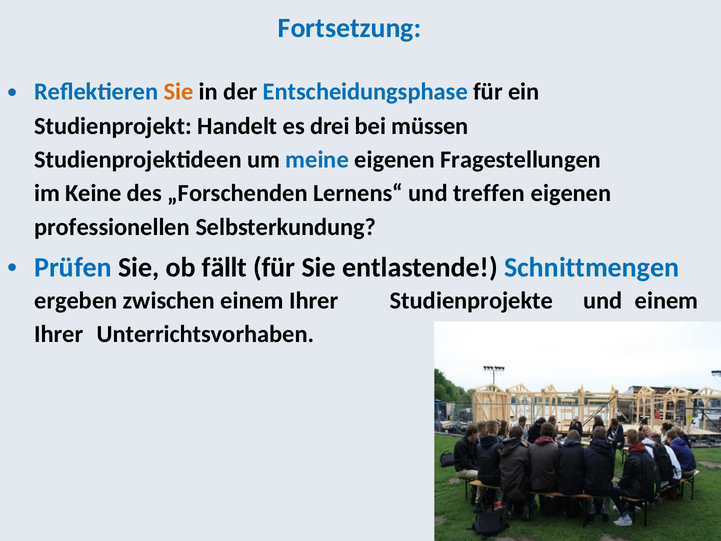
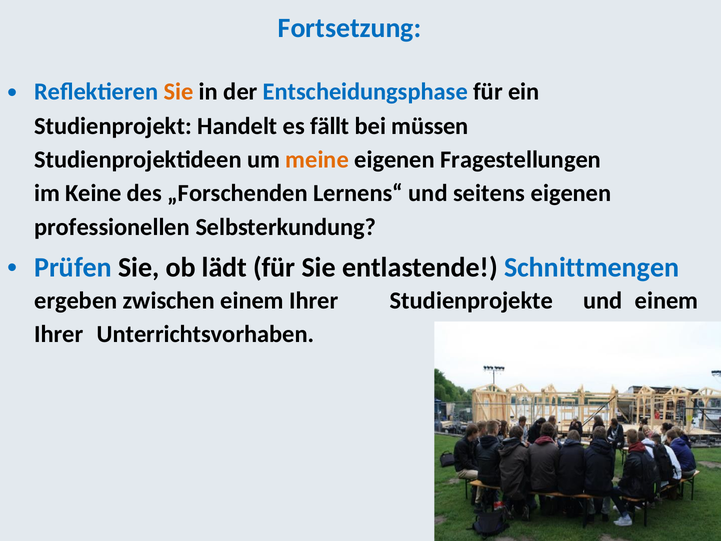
drei: drei -> fällt (330, 126)
meine colour: blue -> orange (317, 160)
treffen: treffen -> seitens (489, 193)
fällt: fällt -> lädt (224, 267)
